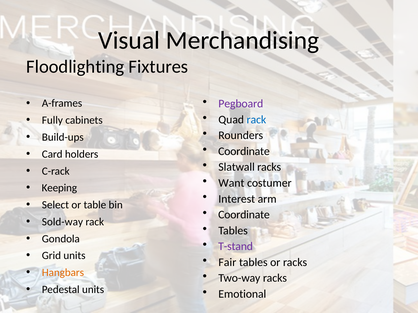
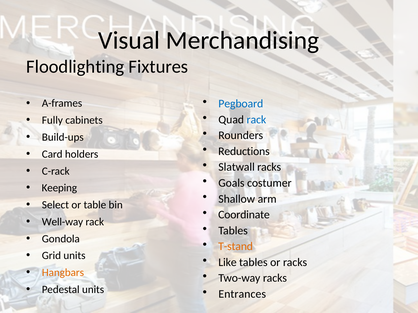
Pegboard colour: purple -> blue (241, 104)
Coordinate: Coordinate -> Reductions (244, 152)
Want: Want -> Goals (231, 183)
Interest: Interest -> Shallow (237, 199)
Sold-way: Sold-way -> Well-way (63, 222)
T-stand colour: purple -> orange (236, 247)
Fair: Fair -> Like (228, 263)
Emotional: Emotional -> Entrances (242, 294)
